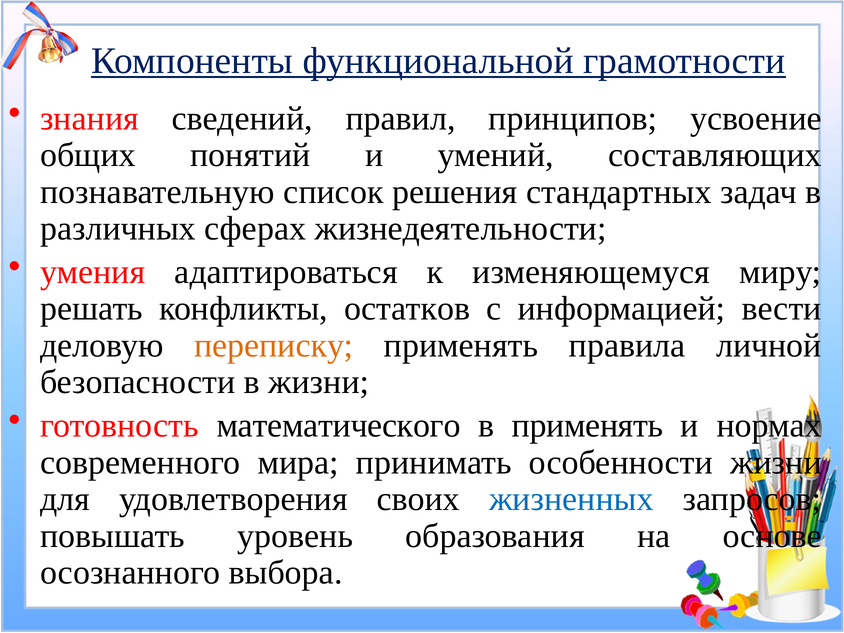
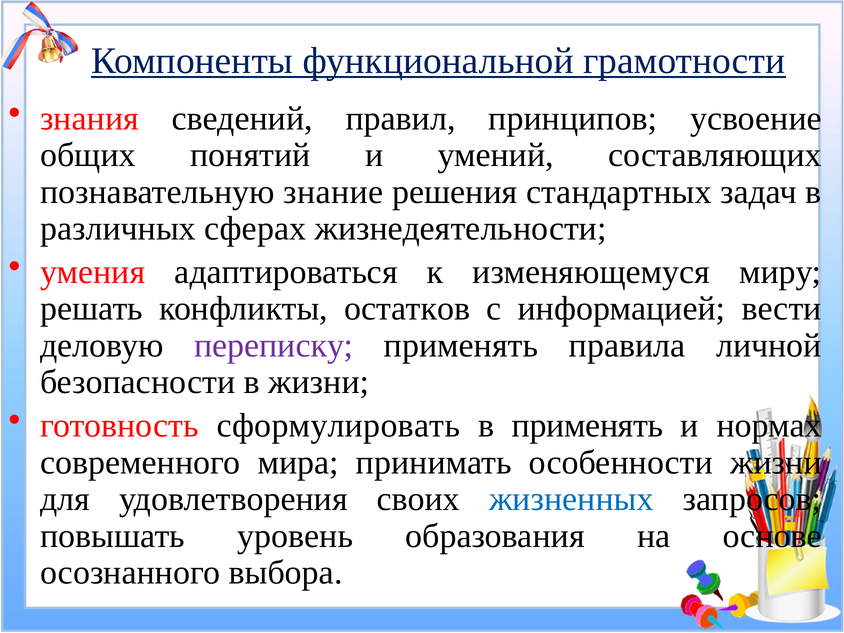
список: список -> знание (333, 192)
переписку colour: orange -> purple (274, 345)
математического: математического -> сформулировать (338, 426)
